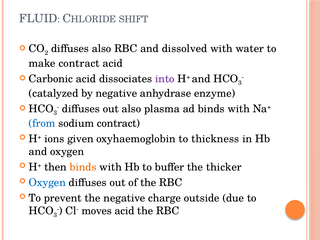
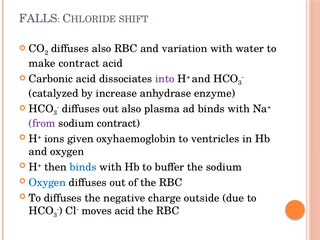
FLUID: FLUID -> FALLS (38, 18)
dissolved: dissolved -> variation (185, 49)
by negative: negative -> increase (116, 93)
from colour: blue -> purple (42, 123)
thickness: thickness -> ventricles (215, 139)
binds colour: orange -> blue (83, 167)
the thicker: thicker -> sodium (224, 167)
To prevent: prevent -> diffuses (63, 198)
